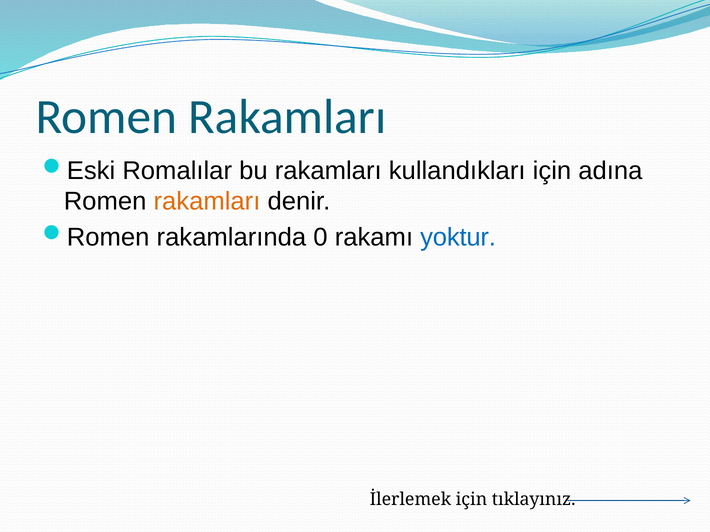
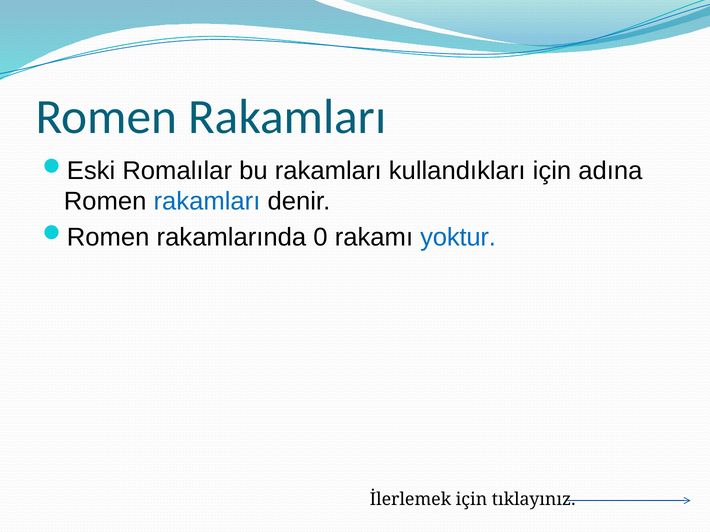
rakamları colour: orange -> blue (207, 202)
